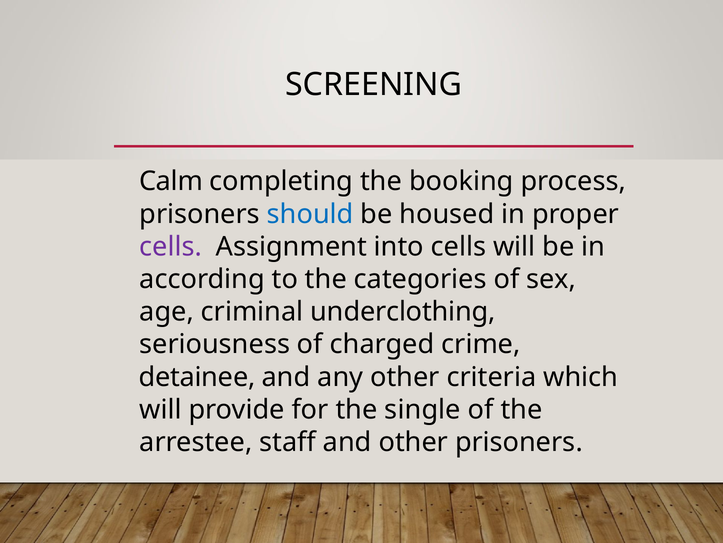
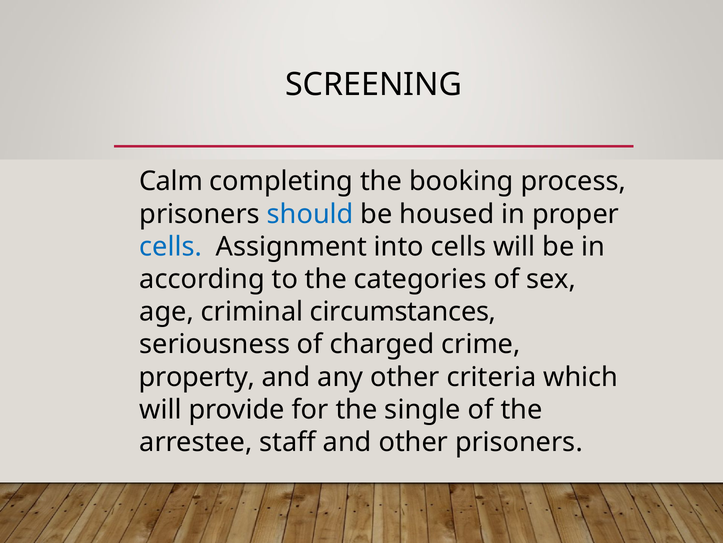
cells colour: purple -> blue (171, 246)
underclothing: underclothing -> circumstances (403, 311)
detainee: detainee -> property (197, 377)
